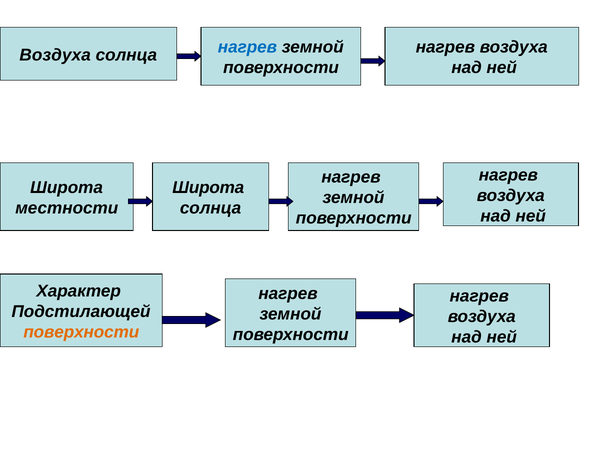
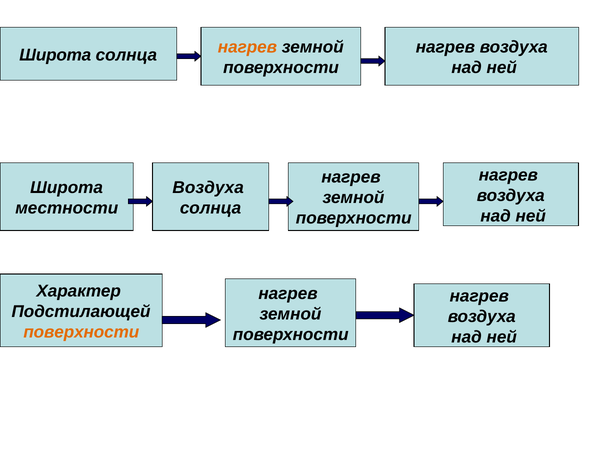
Воздуха: Воздуха -> Широта (55, 55)
нагрев colour: blue -> orange (247, 47)
Широта: Широта -> Воздуха (208, 188)
